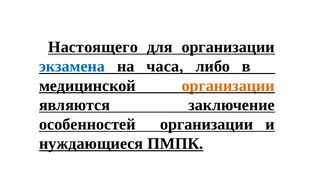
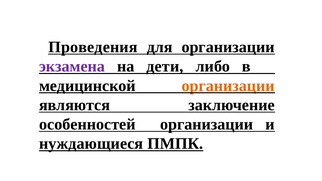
Настоящего: Настоящего -> Проведения (93, 47)
экзамена colour: blue -> purple (72, 66)
часа: часа -> дети (165, 66)
